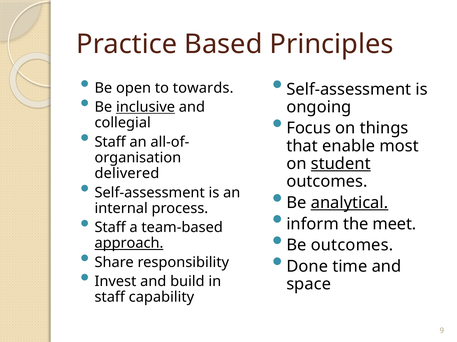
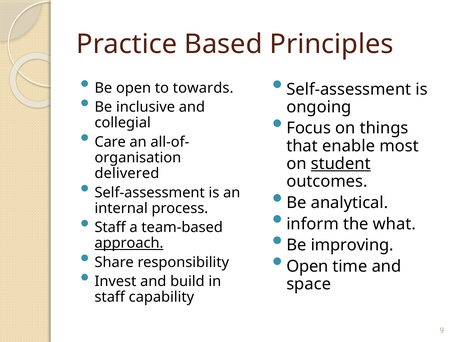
inclusive underline: present -> none (146, 107)
Staff: Staff -> Care (110, 142)
analytical underline: present -> none (350, 203)
meet: meet -> what (394, 224)
Be outcomes: outcomes -> improving (352, 246)
Done: Done -> Open (307, 267)
